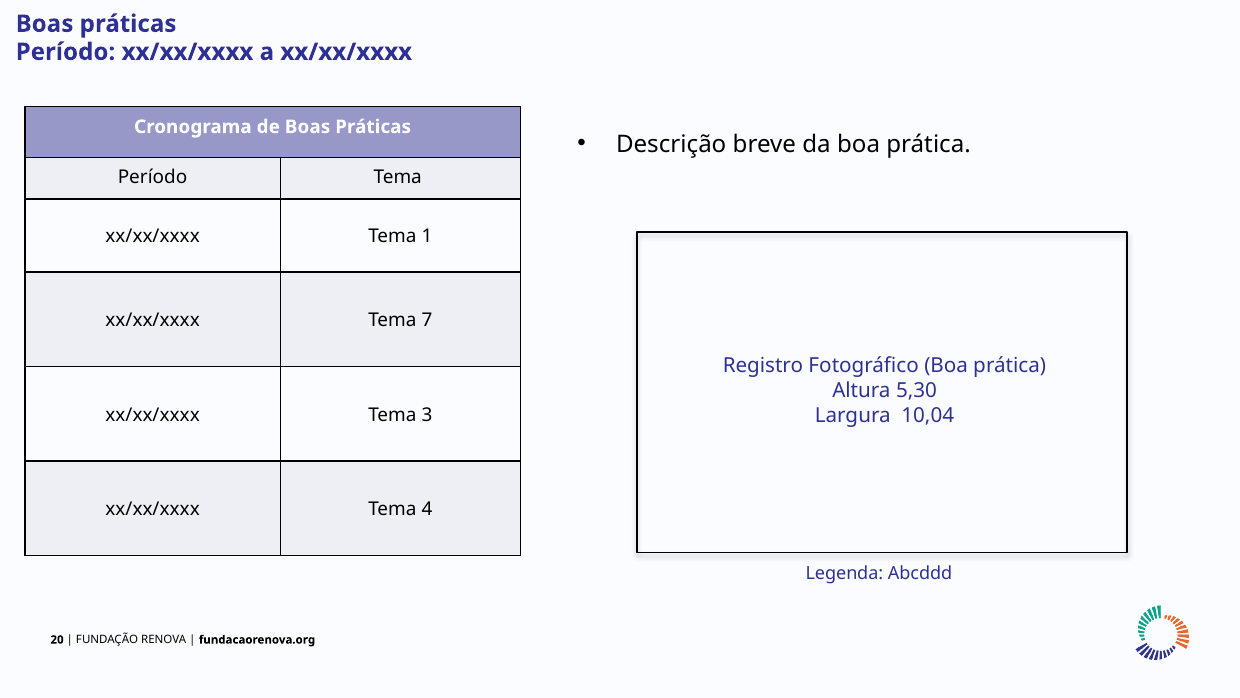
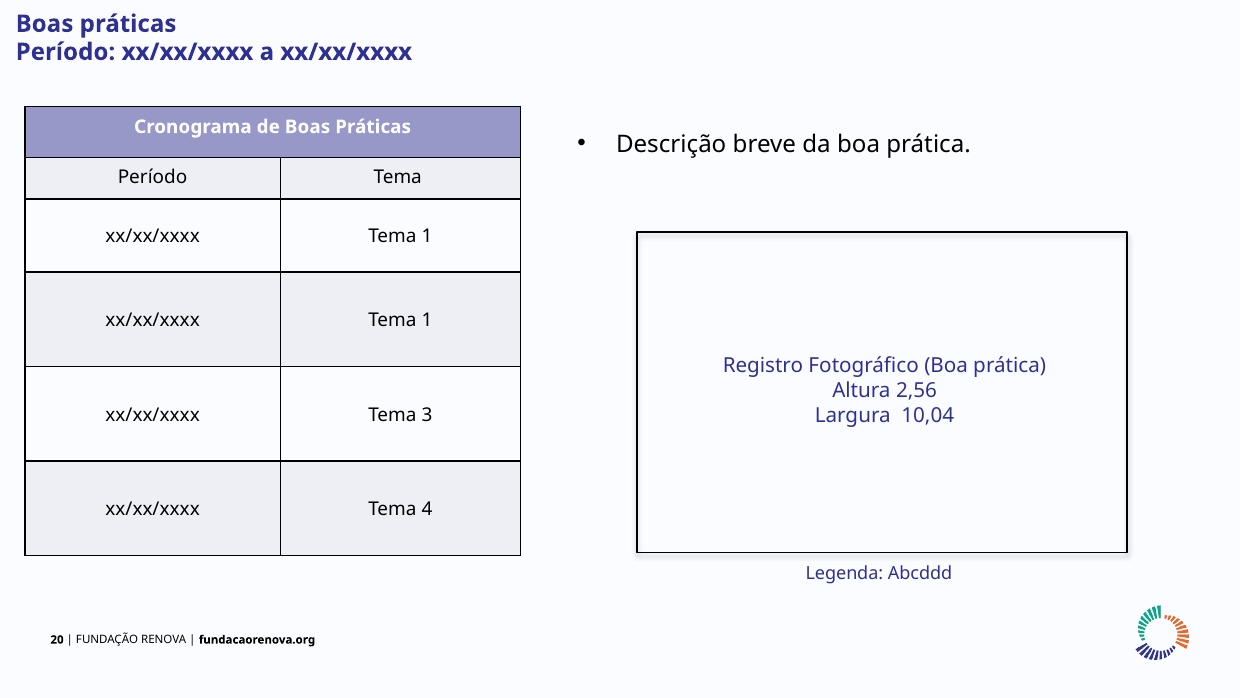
7: 7 -> 1 (427, 320)
5,30: 5,30 -> 2,56 (916, 391)
